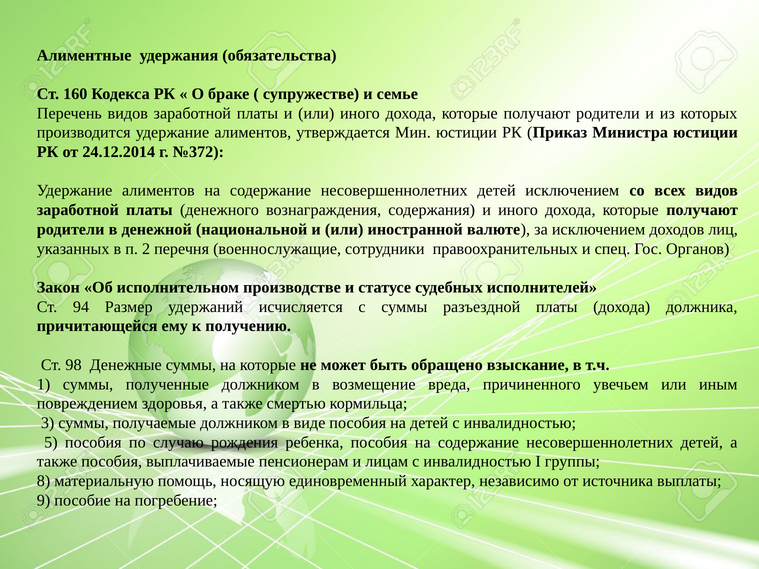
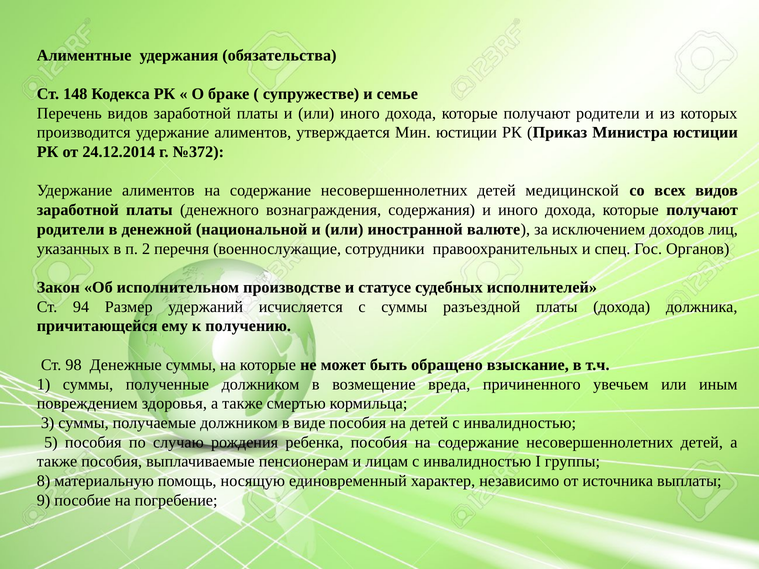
160: 160 -> 148 (75, 94)
детей исключением: исключением -> медицинской (572, 191)
